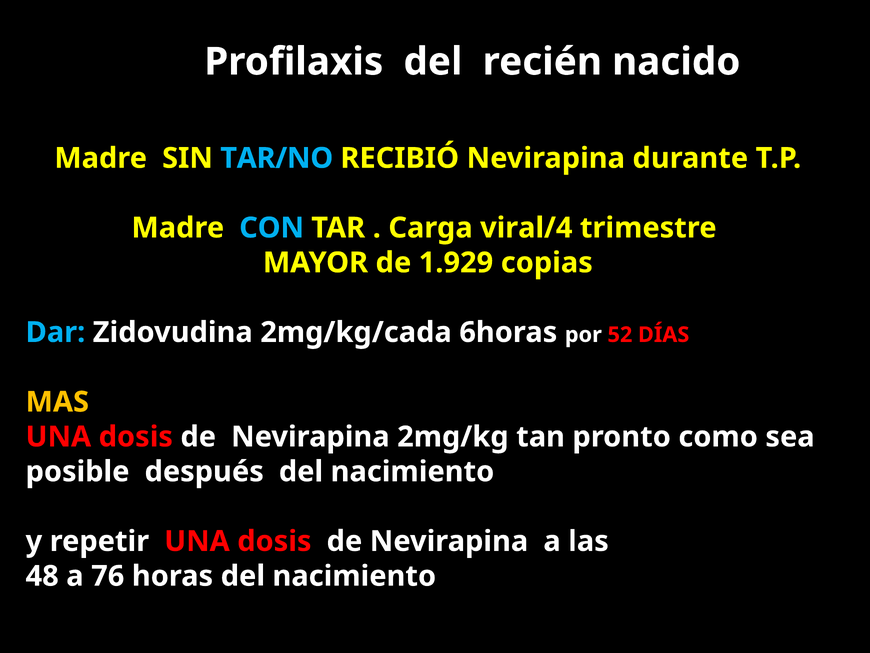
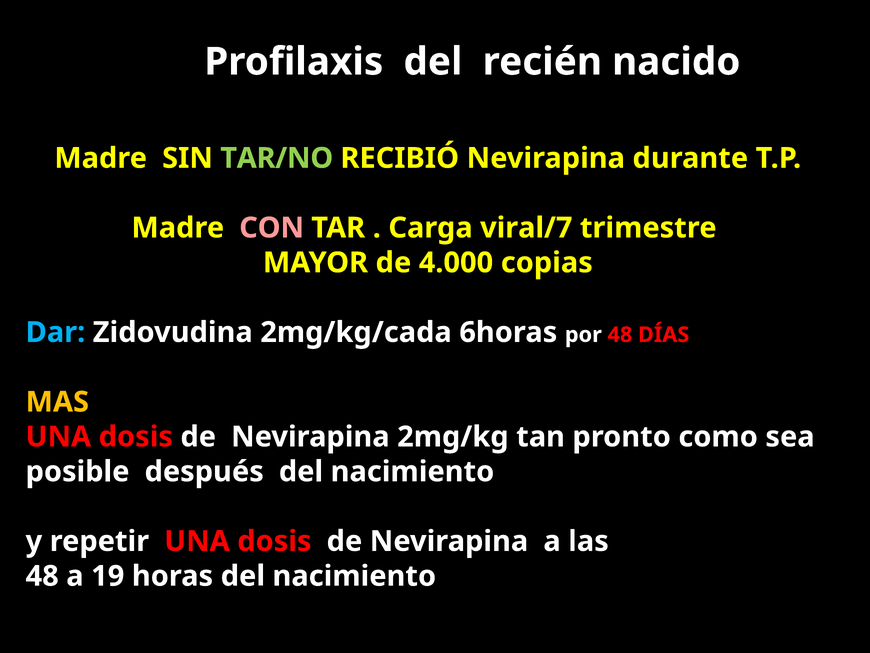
TAR/NO colour: light blue -> light green (277, 158)
CON colour: light blue -> pink (272, 228)
viral/4: viral/4 -> viral/7 (526, 228)
1.929: 1.929 -> 4.000 (456, 263)
por 52: 52 -> 48 (620, 335)
76: 76 -> 19 (108, 576)
